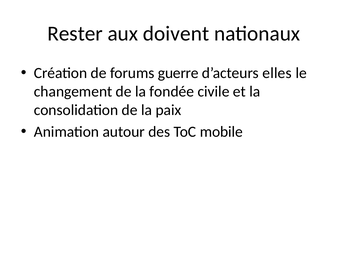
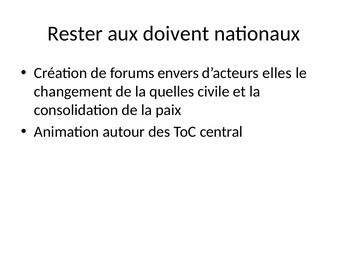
guerre: guerre -> envers (178, 73)
fondée: fondée -> quelles (172, 92)
mobile: mobile -> central (221, 132)
